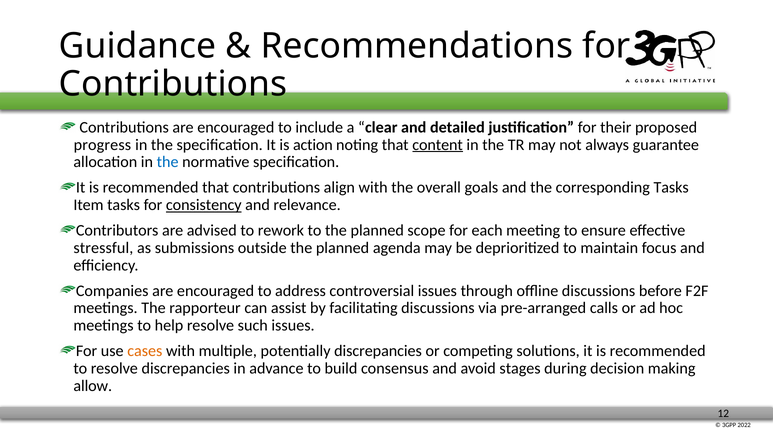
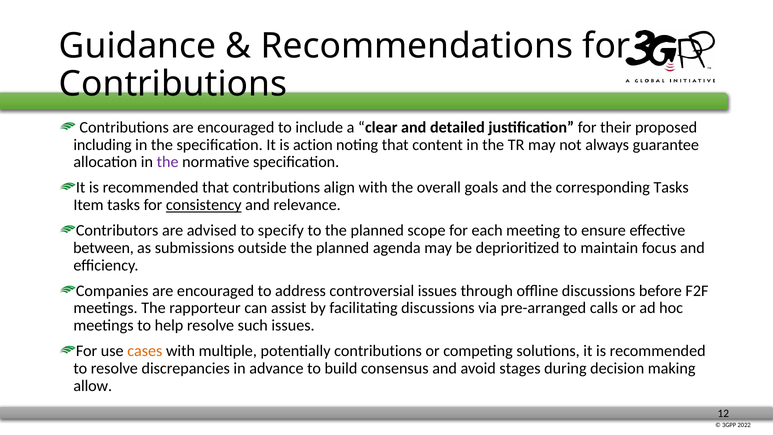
progress: progress -> including (103, 145)
content underline: present -> none (438, 145)
the colour: blue -> purple (168, 162)
rework: rework -> specify (281, 230)
stressful: stressful -> between (104, 248)
potentially discrepancies: discrepancies -> contributions (378, 351)
